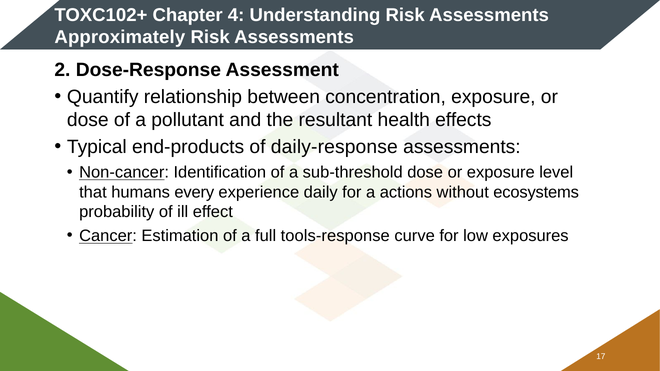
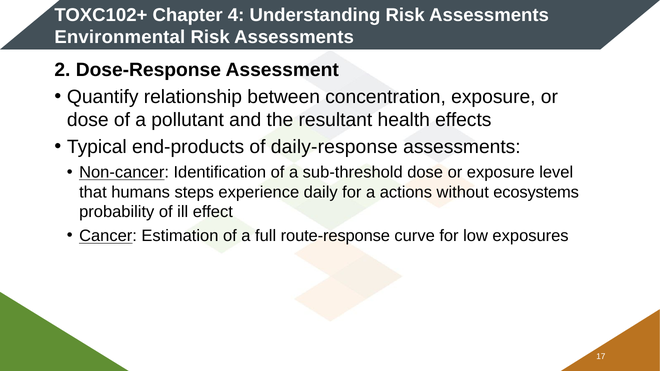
Approximately: Approximately -> Environmental (120, 37)
every: every -> steps (194, 192)
tools-response: tools-response -> route-response (335, 236)
